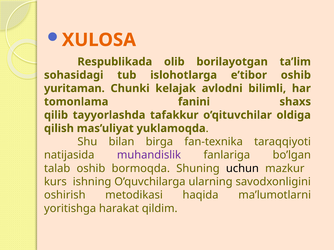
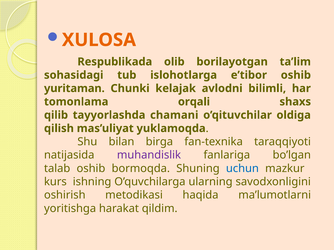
fanini: fanini -> orqali (194, 102)
tafakkur: tafakkur -> chamani (174, 115)
uchun colour: black -> blue (242, 169)
